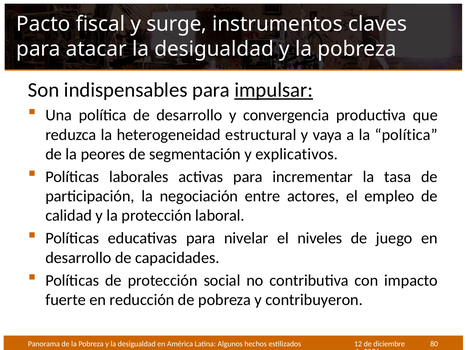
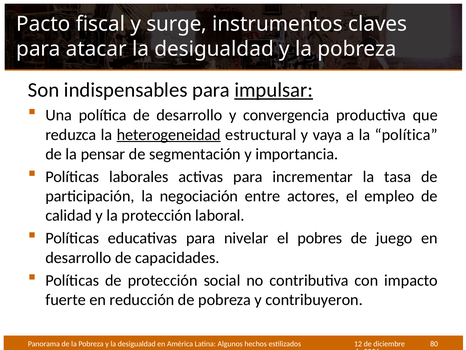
heterogeneidad underline: none -> present (169, 134)
peores: peores -> pensar (103, 154)
explicativos: explicativos -> importancia (297, 154)
niveles: niveles -> pobres (320, 238)
